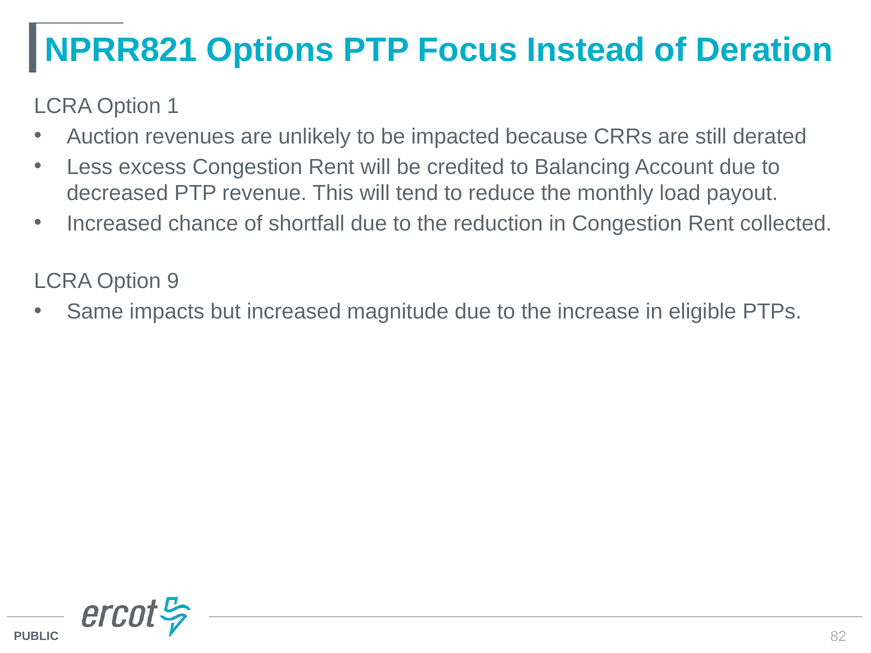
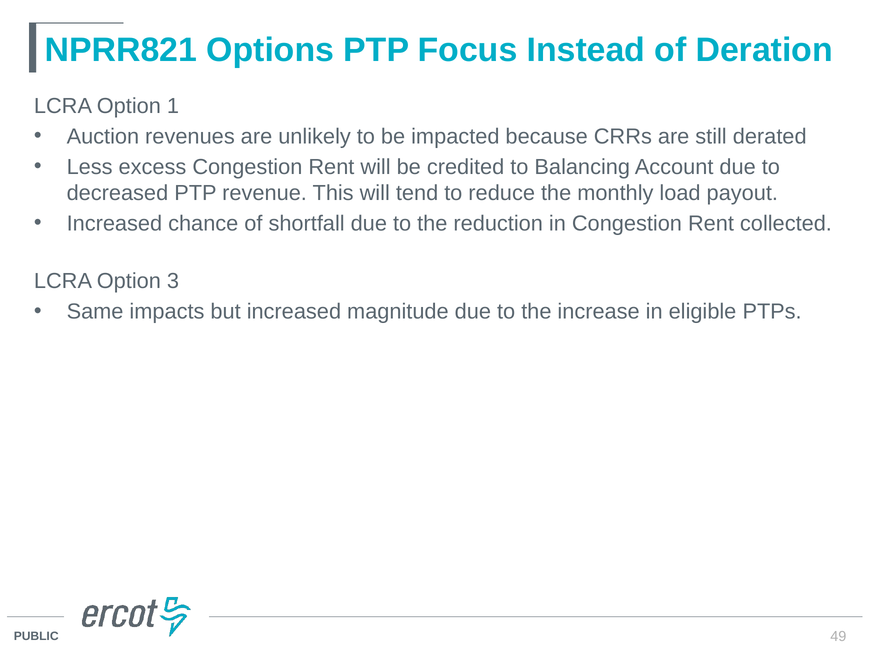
9: 9 -> 3 (173, 281)
82: 82 -> 49 (838, 636)
